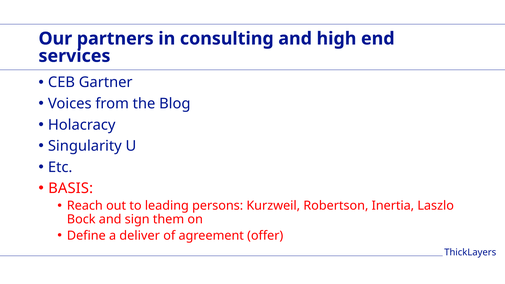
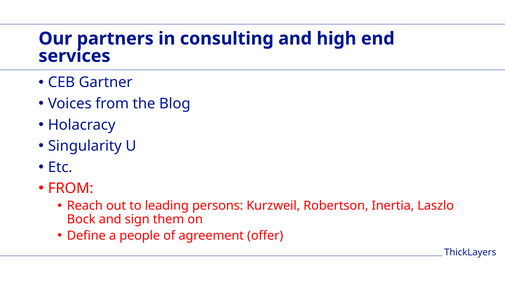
BASIS: BASIS -> FROM (71, 188)
deliver: deliver -> people (140, 236)
